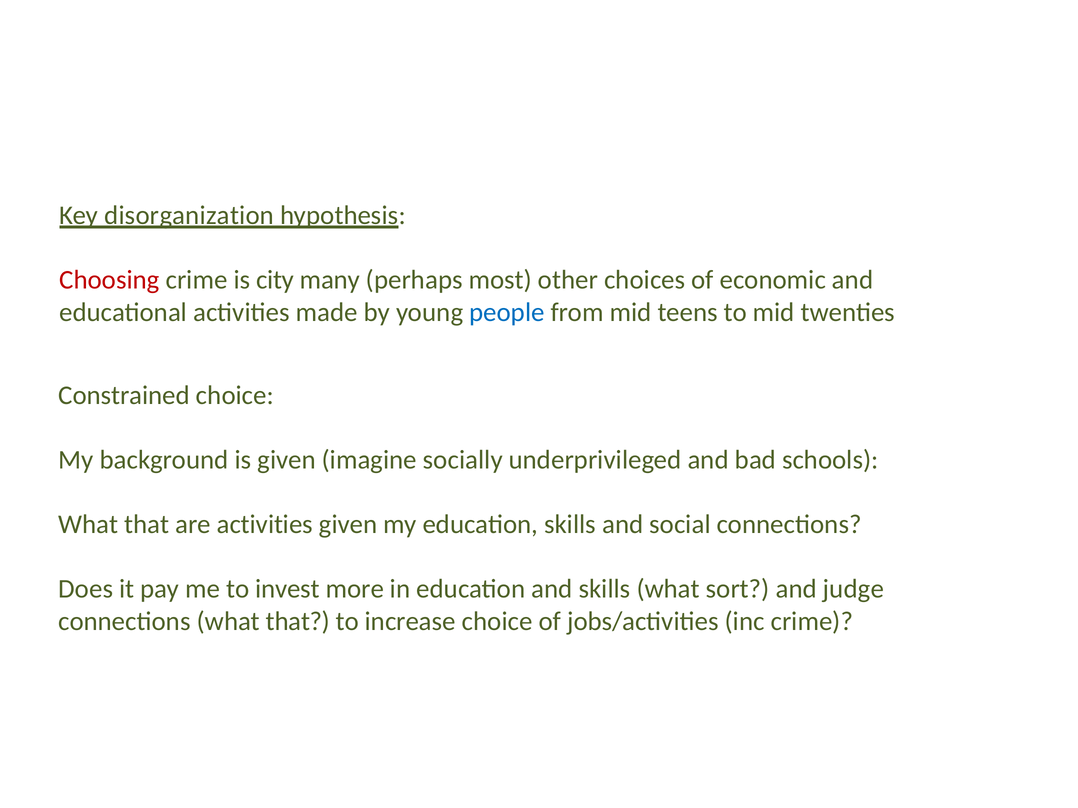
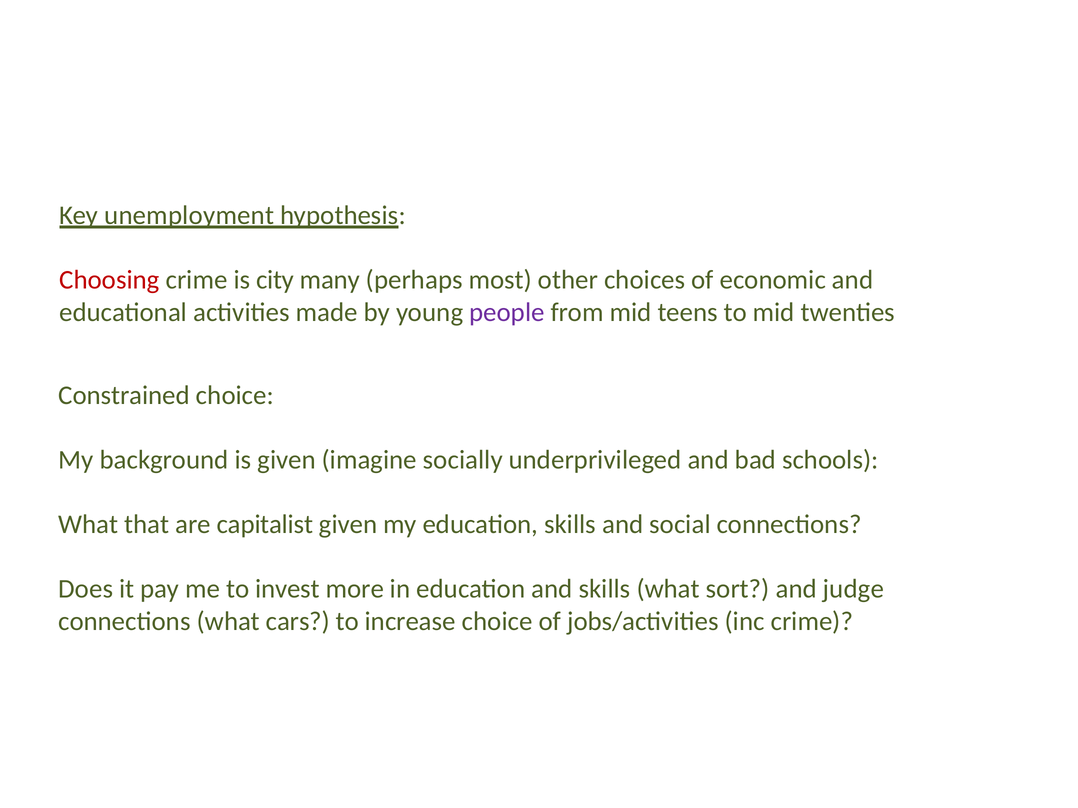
disorganization: disorganization -> unemployment (189, 215)
people colour: blue -> purple (507, 312)
are activities: activities -> capitalist (265, 525)
connections what that: that -> cars (298, 622)
